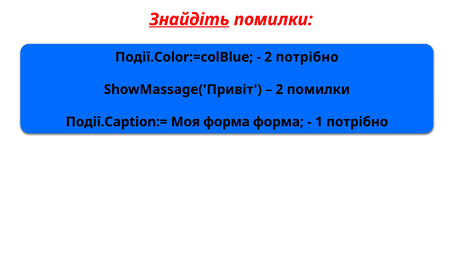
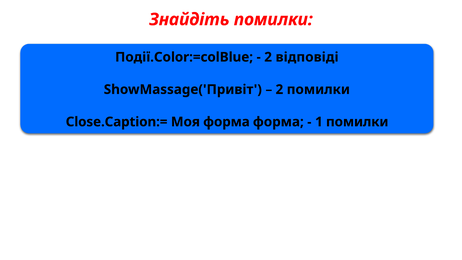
Знайдіть underline: present -> none (189, 19)
2 потрібно: потрібно -> відповіді (307, 57)
Події.Caption:=: Події.Caption:= -> Close.Caption:= (117, 122)
1 потрібно: потрібно -> помилки (357, 122)
